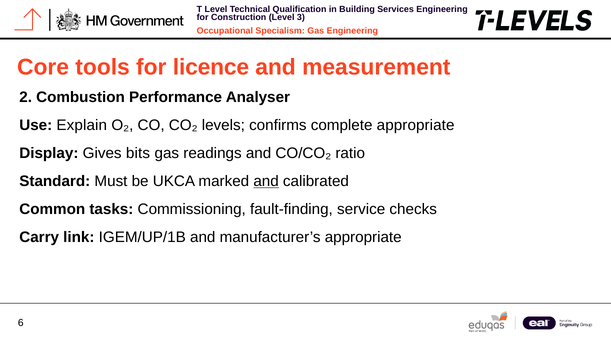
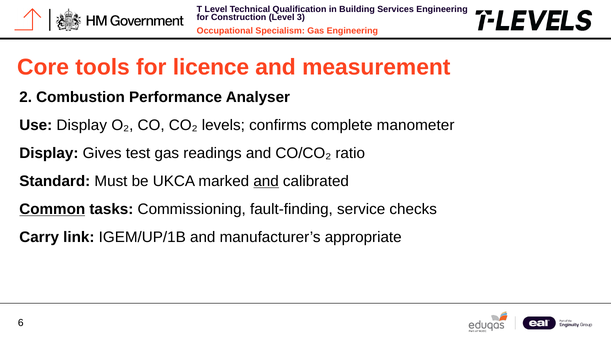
Use Explain: Explain -> Display (82, 126)
complete appropriate: appropriate -> manometer (416, 126)
bits: bits -> test (138, 154)
Common underline: none -> present (52, 209)
